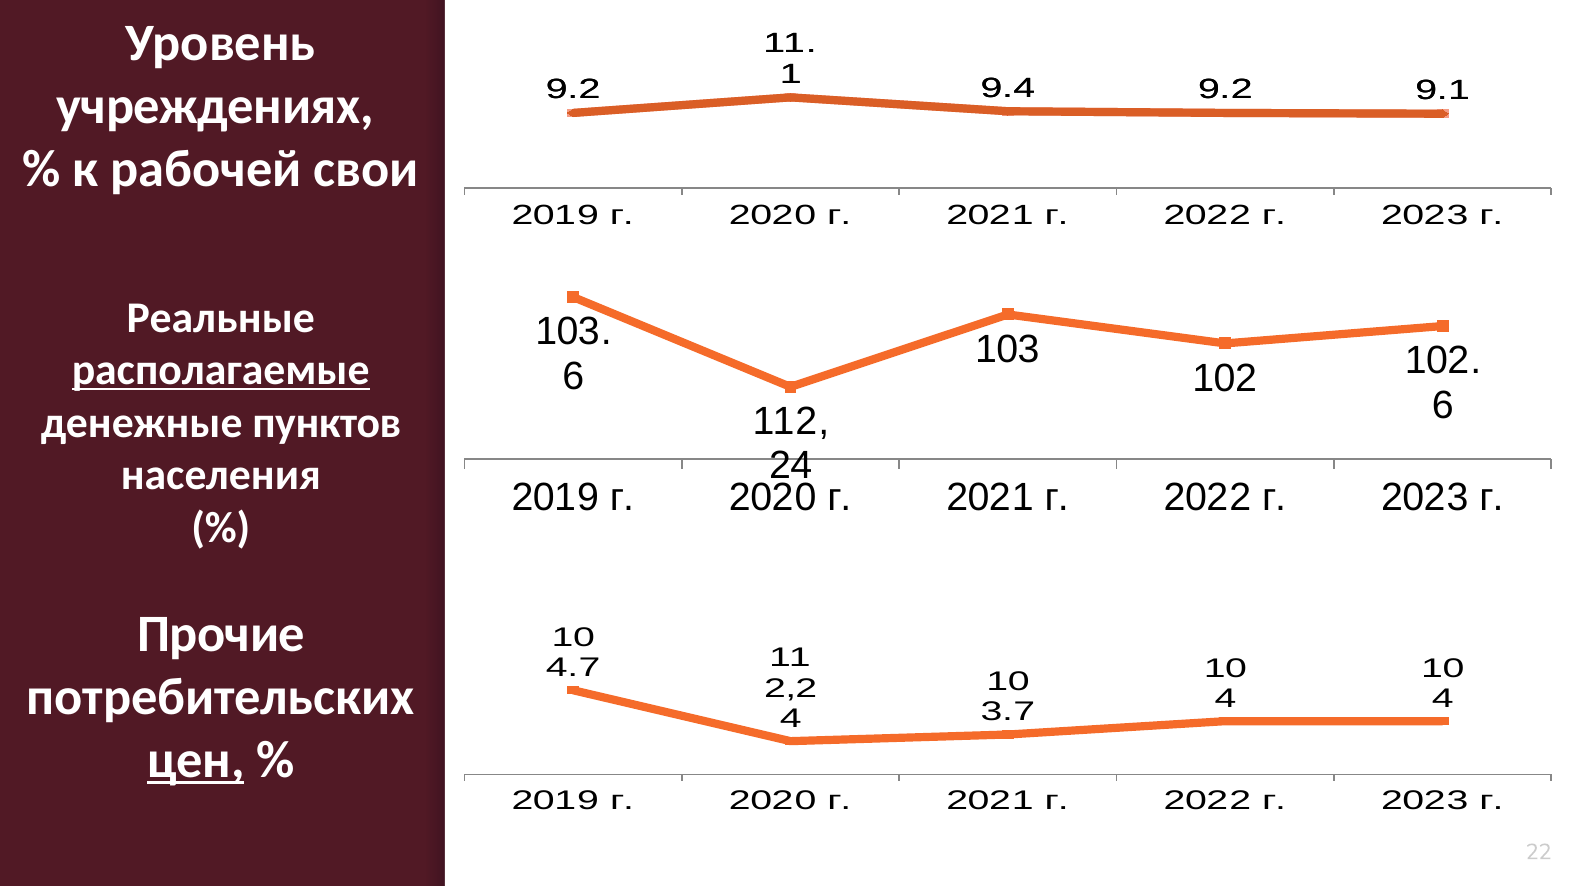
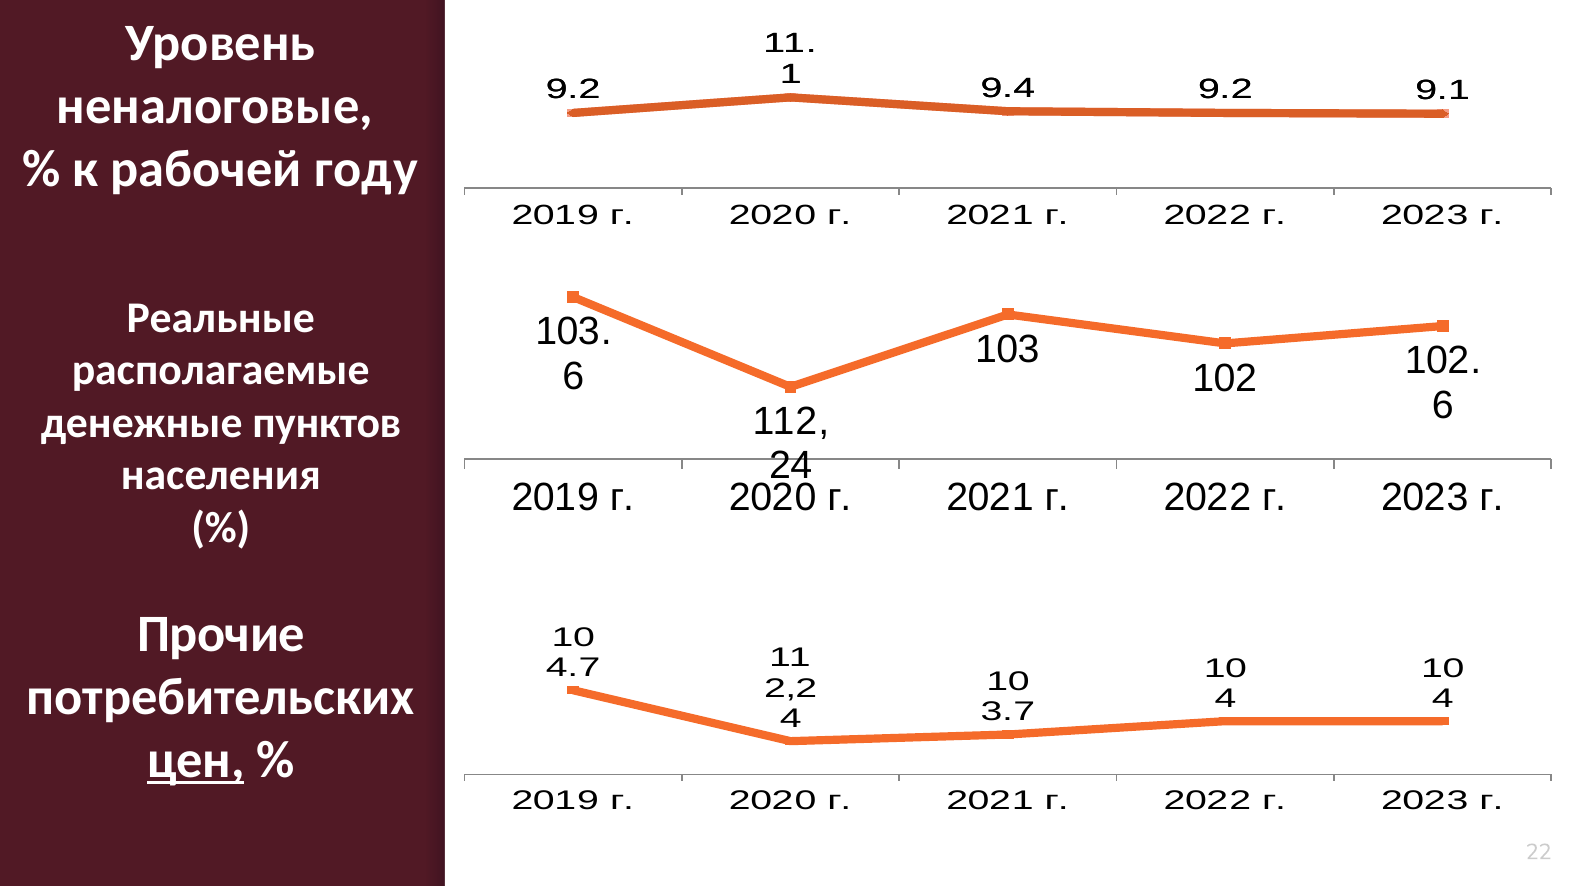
учреждениях: учреждениях -> неналоговые (215, 106)
свои: свои -> году (366, 169)
располагаемые underline: present -> none (221, 370)
